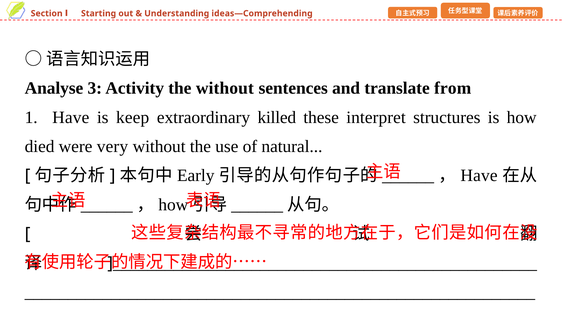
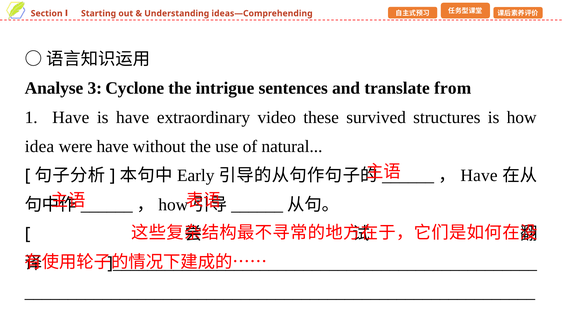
Activity: Activity -> Cyclone (135, 88)
the without: without -> intrigue (225, 88)
is keep: keep -> have (133, 117)
killed: killed -> video (277, 117)
interpret: interpret -> survived (376, 117)
died: died -> idea (39, 146)
were very: very -> have (113, 146)
